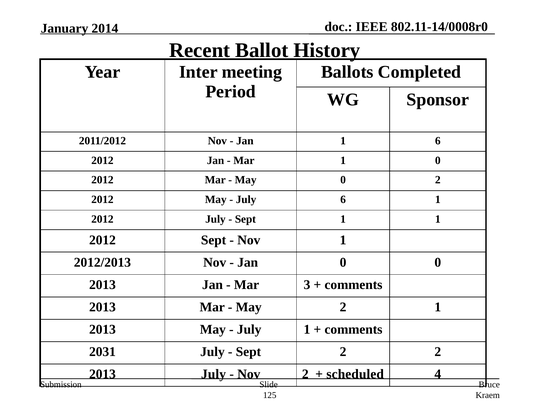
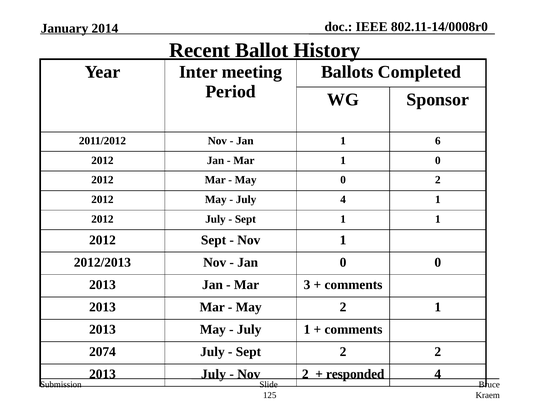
July 6: 6 -> 4 (343, 200)
2031: 2031 -> 2074 (102, 352)
scheduled: scheduled -> responded (355, 374)
